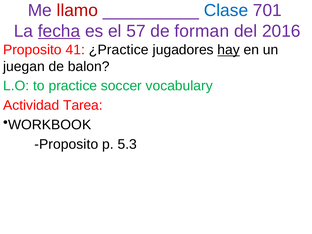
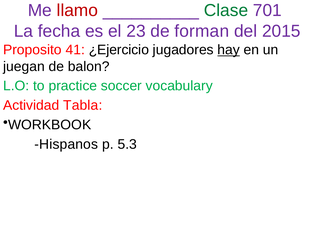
Clase colour: blue -> green (226, 10)
fecha underline: present -> none (59, 31)
57: 57 -> 23 (136, 31)
2016: 2016 -> 2015 (281, 31)
¿Practice: ¿Practice -> ¿Ejercicio (119, 50)
Tarea: Tarea -> Tabla (83, 105)
Proposito: Proposito -> Hispanos (66, 144)
